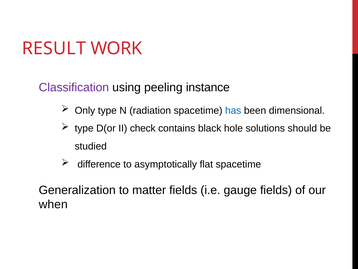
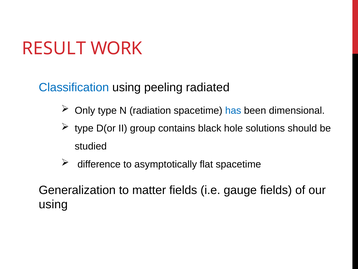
Classification colour: purple -> blue (74, 87)
instance: instance -> radiated (208, 87)
check: check -> group (143, 128)
when: when -> using (53, 204)
